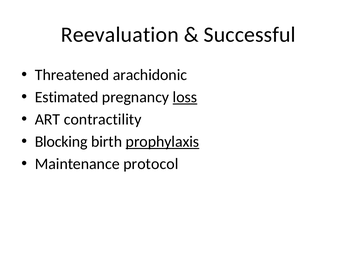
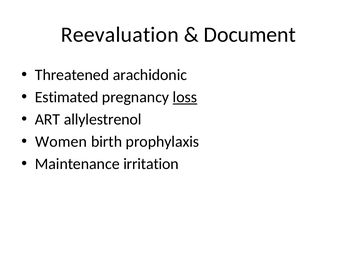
Successful: Successful -> Document (250, 35)
contractility: contractility -> allylestrenol (103, 119)
Blocking: Blocking -> Women (61, 142)
prophylaxis underline: present -> none (162, 142)
protocol: protocol -> irritation (151, 164)
